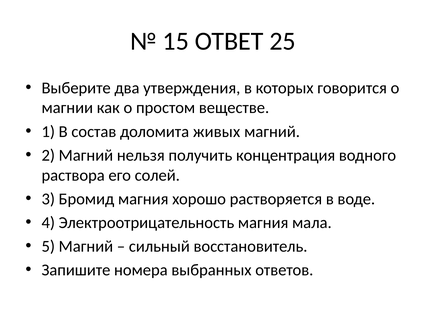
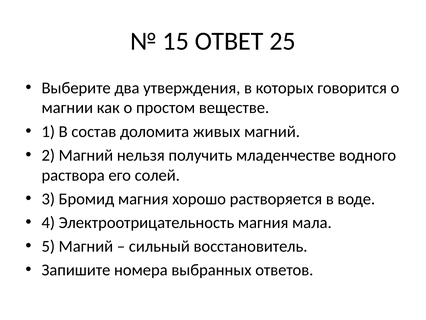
концентрация: концентрация -> младенчестве (286, 155)
